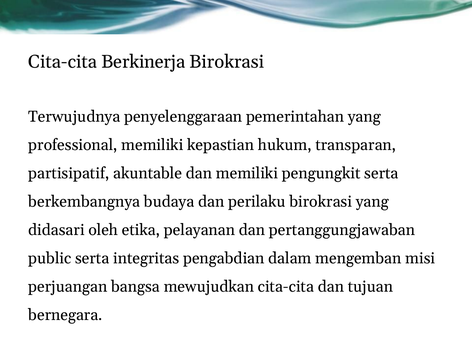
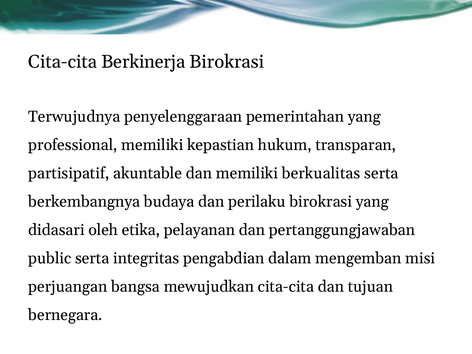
pengungkit: pengungkit -> berkualitas (321, 173)
